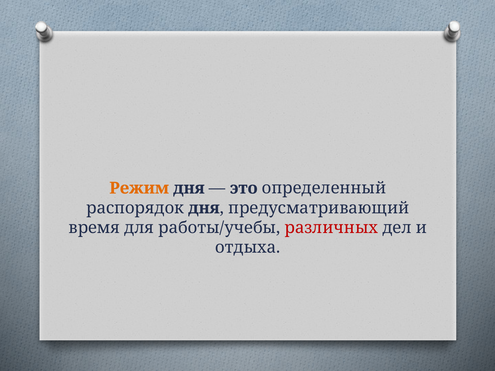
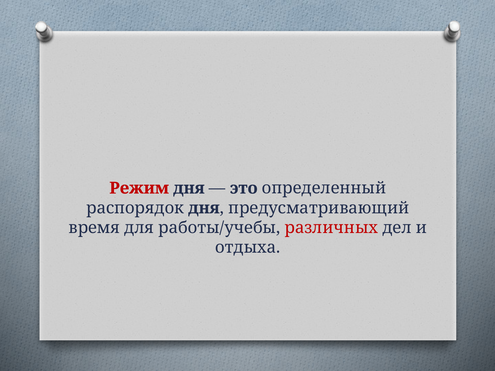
Режим colour: orange -> red (139, 188)
